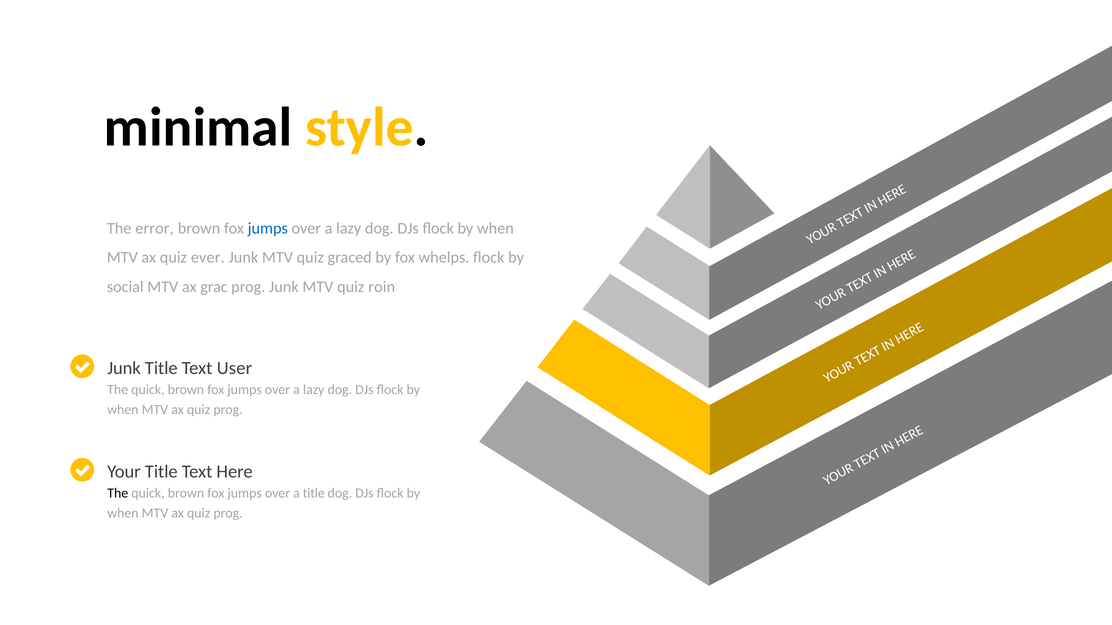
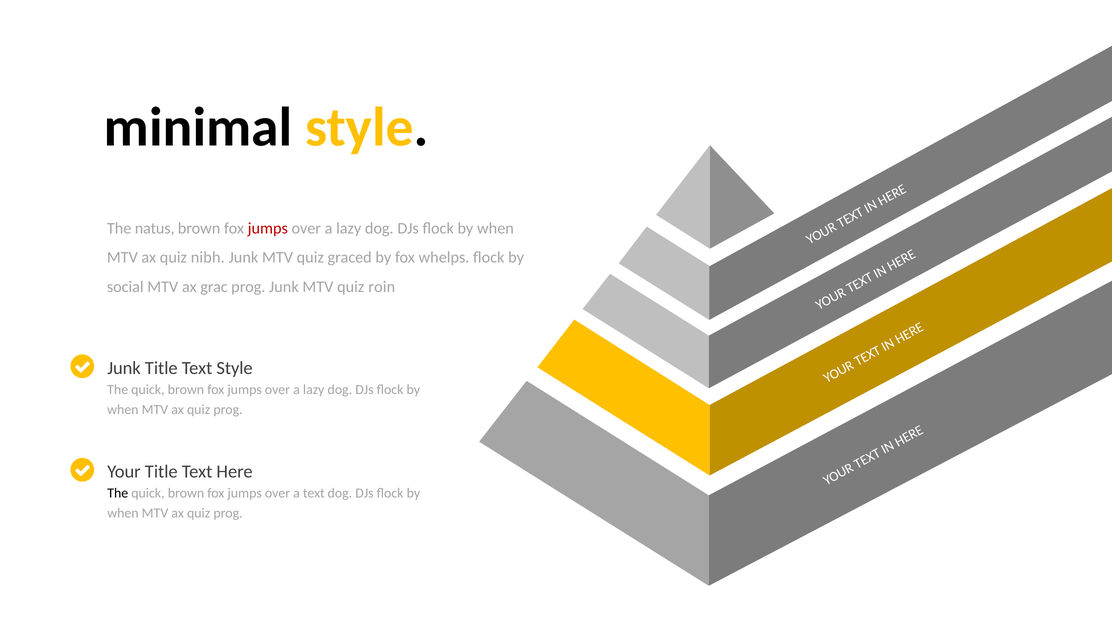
error: error -> natus (155, 229)
jumps colour: blue -> red (268, 229)
ever: ever -> nibh (208, 258)
Text User: User -> Style (235, 369)
a title: title -> text (314, 493)
